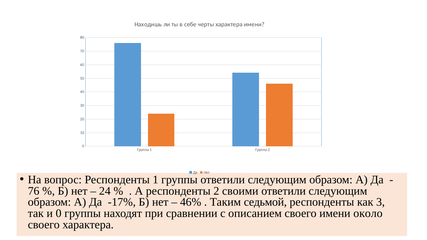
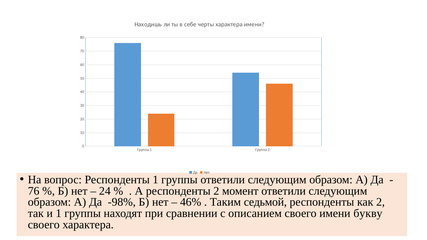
своими: своими -> момент (240, 191)
-17%: -17% -> -98% (122, 202)
как 3: 3 -> 2 (381, 202)
и 0: 0 -> 1 (59, 213)
около: около -> букву (368, 213)
